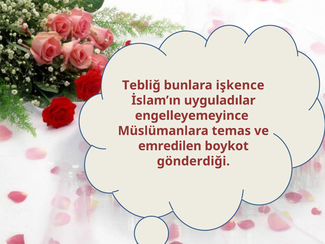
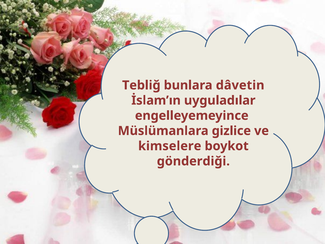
işkence: işkence -> dâvetin (240, 85)
temas: temas -> gizlice (231, 131)
emredilen: emredilen -> kimselere (170, 146)
